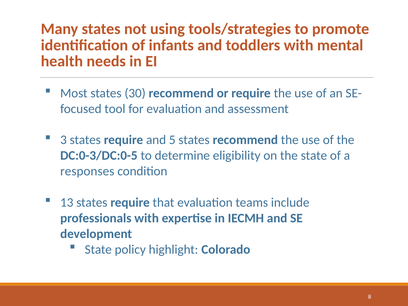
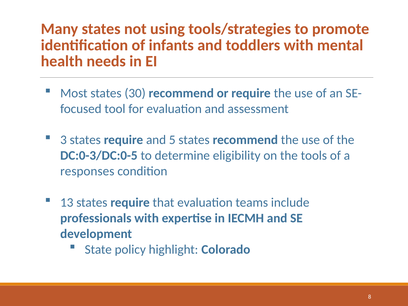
the state: state -> tools (314, 156)
